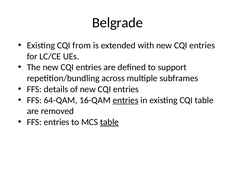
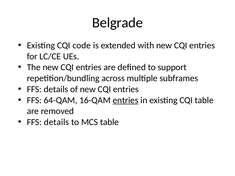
from: from -> code (82, 45)
entries: entries -> details (56, 122)
table underline: present -> none (109, 122)
